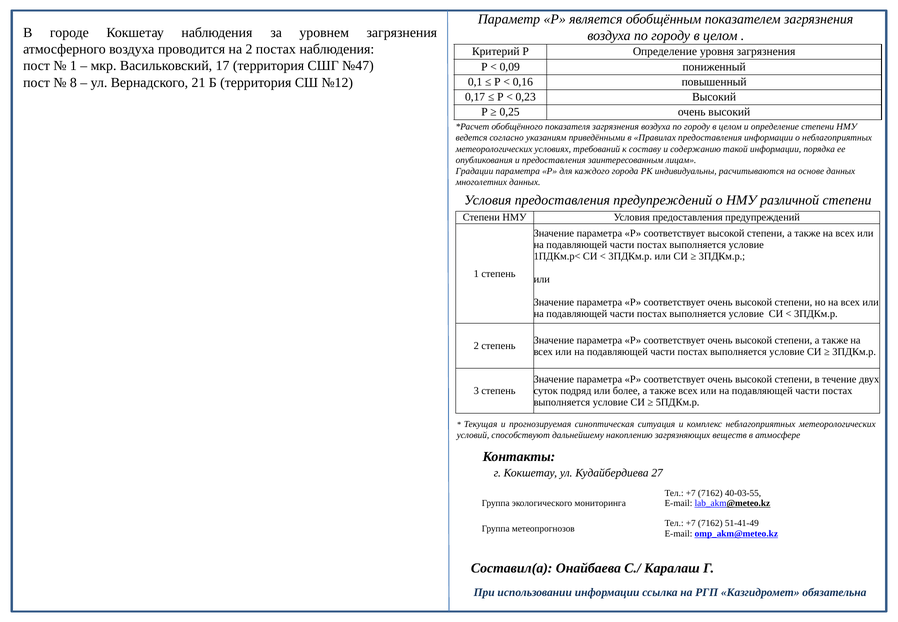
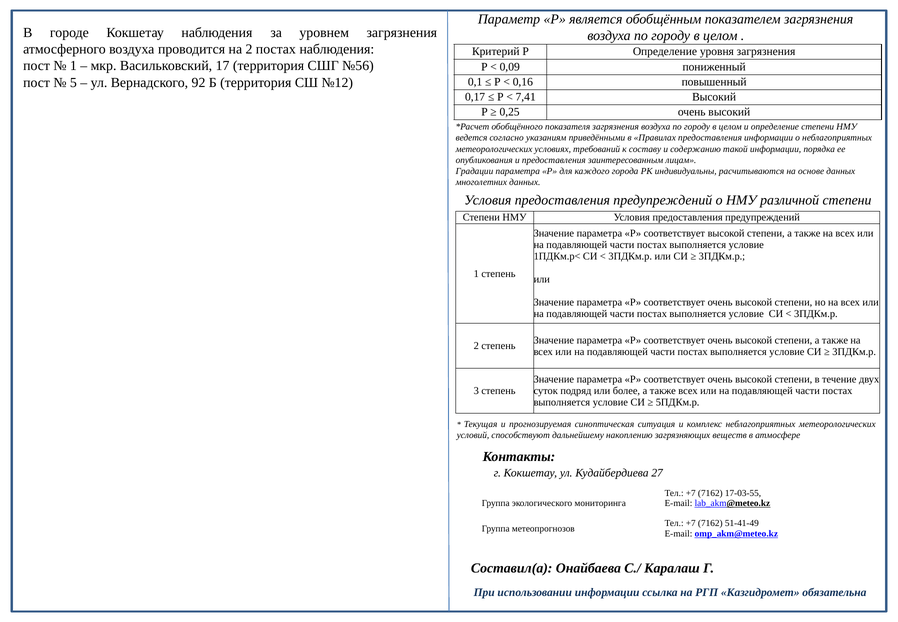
№47: №47 -> №56 (358, 66)
8: 8 -> 5 (73, 82)
21: 21 -> 92 (199, 82)
0,23: 0,23 -> 7,41 (526, 97)
40-03-55: 40-03-55 -> 17-03-55 (743, 493)
